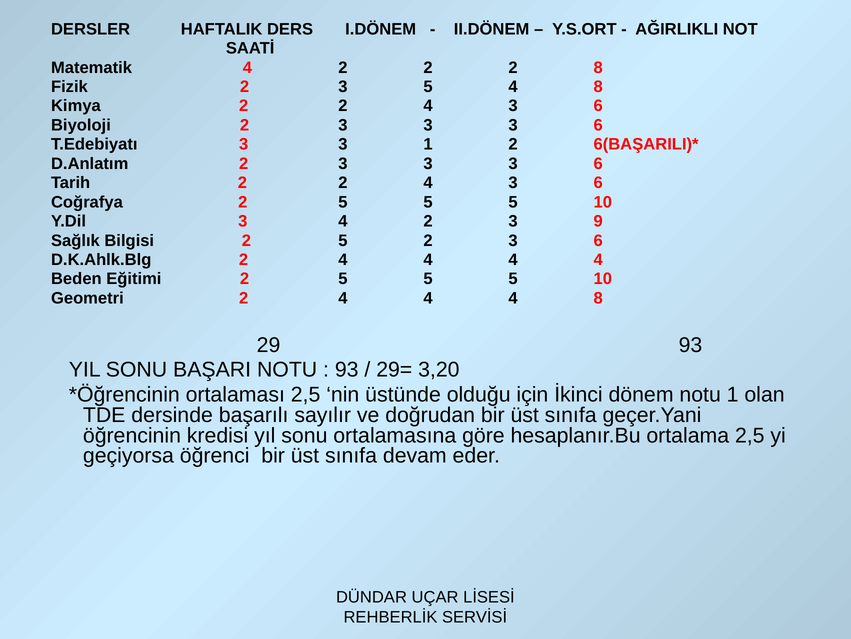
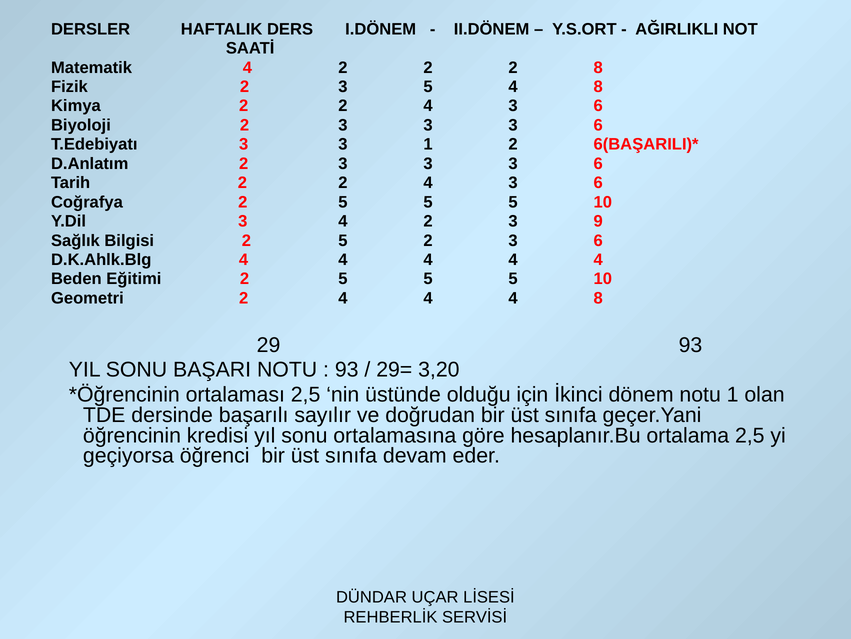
D.K.Ahlk.Blg 2: 2 -> 4 (244, 259)
